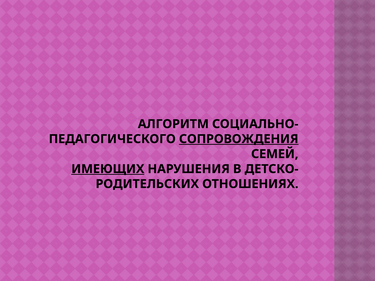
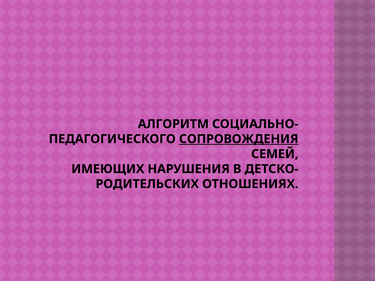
ИМЕЮЩИХ underline: present -> none (108, 169)
